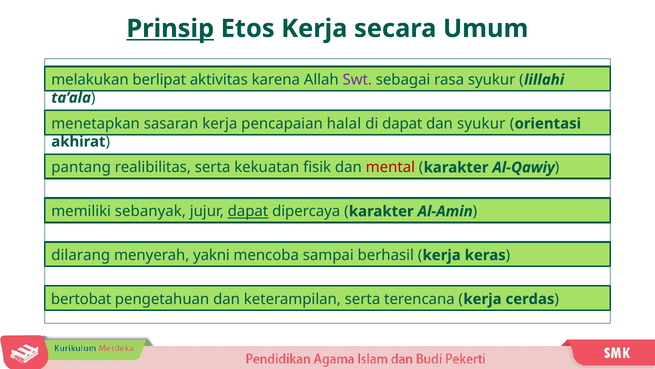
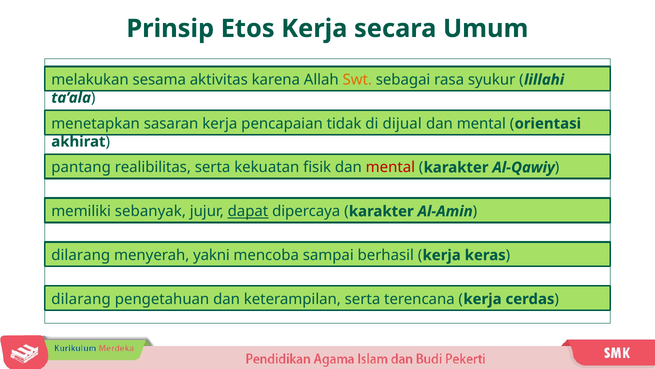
Prinsip underline: present -> none (170, 29)
berlipat: berlipat -> sesama (159, 80)
Swt colour: purple -> orange (357, 80)
halal: halal -> tidak (344, 123)
di dapat: dapat -> dijual (402, 123)
syukur: syukur -> mental (481, 123)
bertobat: bertobat -> dilarang (81, 299)
